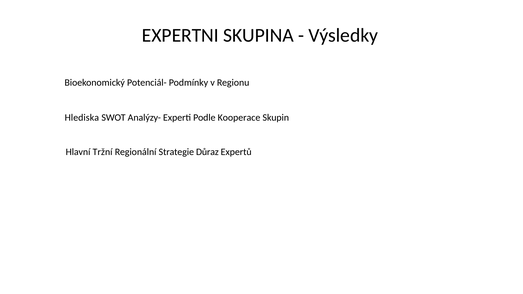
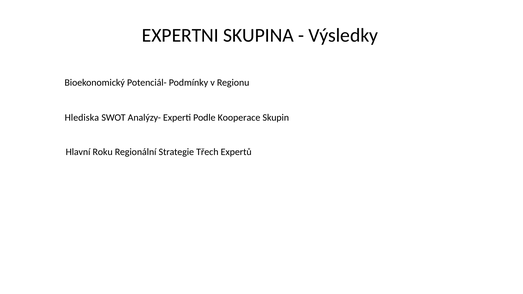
Tržní: Tržní -> Roku (103, 152)
Důraz: Důraz -> Třech (207, 152)
